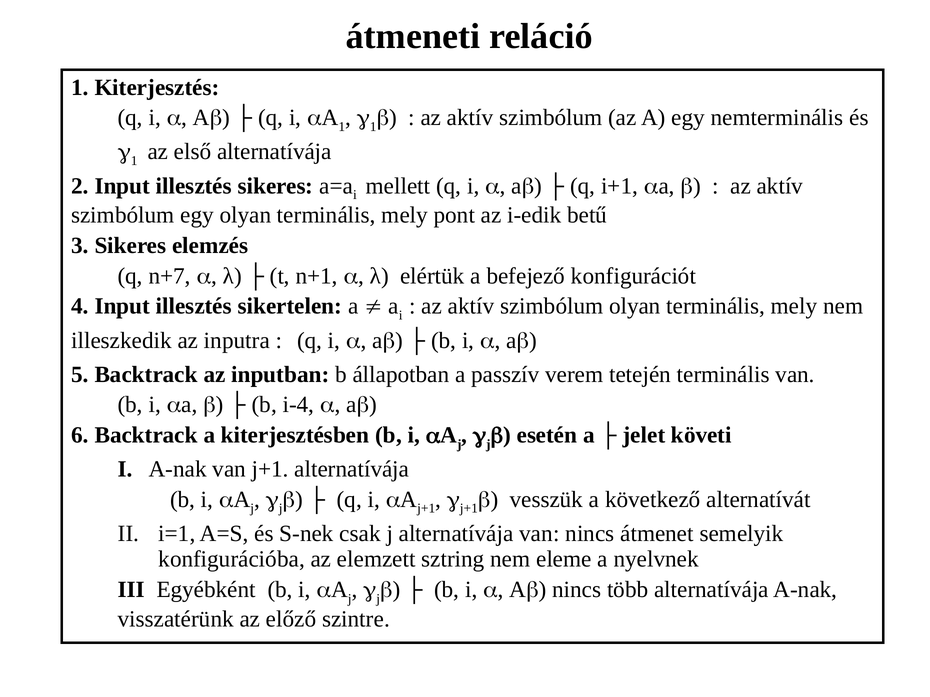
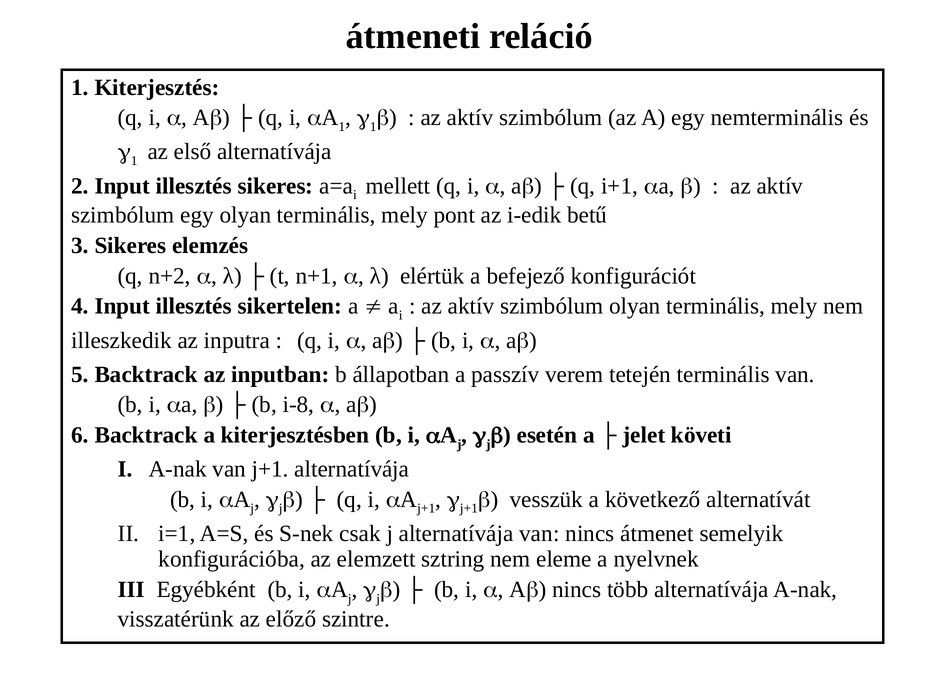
n+7: n+7 -> n+2 (170, 276)
i-4: i-4 -> i-8 (298, 405)
